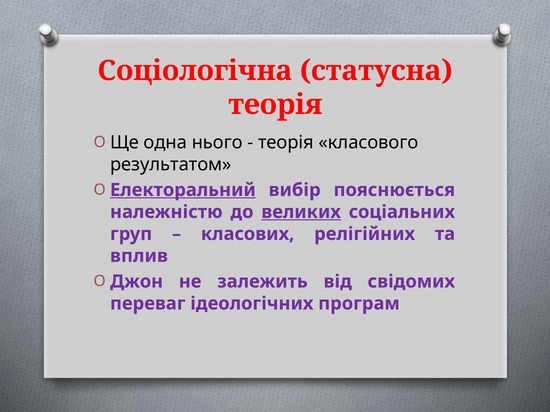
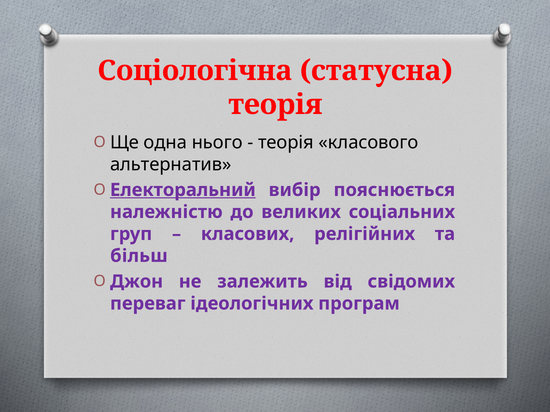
результатом: результатом -> альтернатив (171, 165)
великих underline: present -> none (301, 212)
вплив: вплив -> більш (139, 256)
